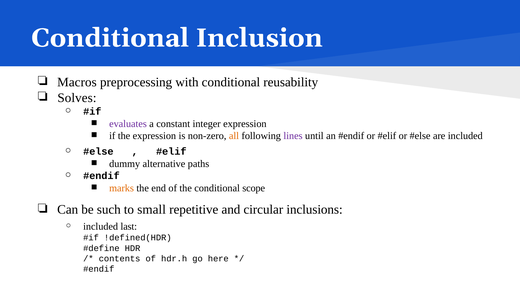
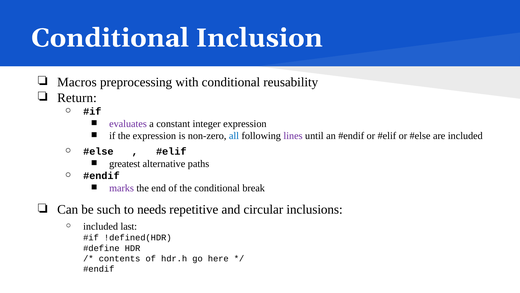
Solves: Solves -> Return (77, 98)
all colour: orange -> blue (234, 136)
dummy: dummy -> greatest (125, 163)
marks colour: orange -> purple (122, 188)
scope: scope -> break (254, 188)
small: small -> needs (152, 209)
